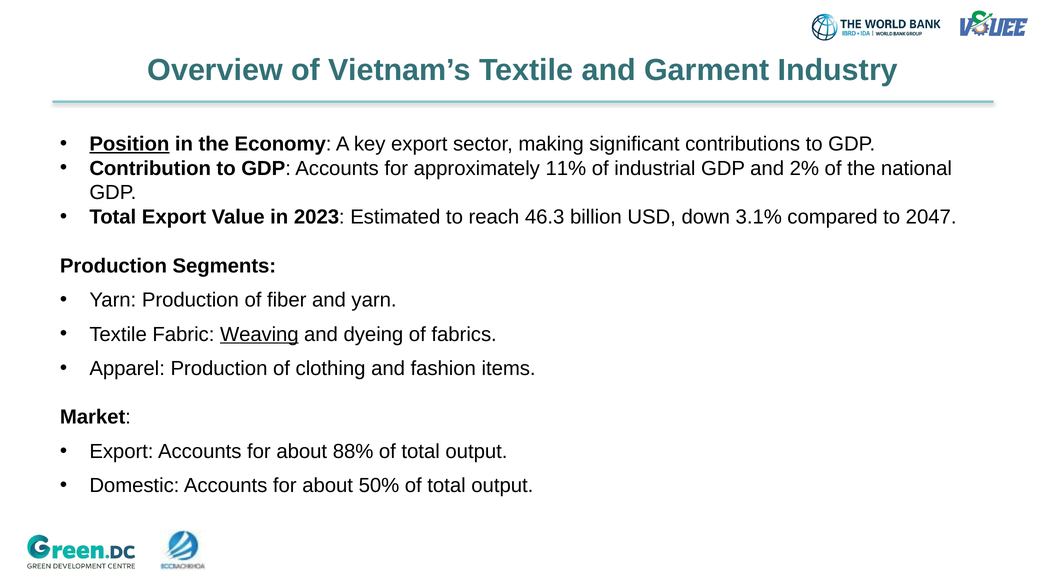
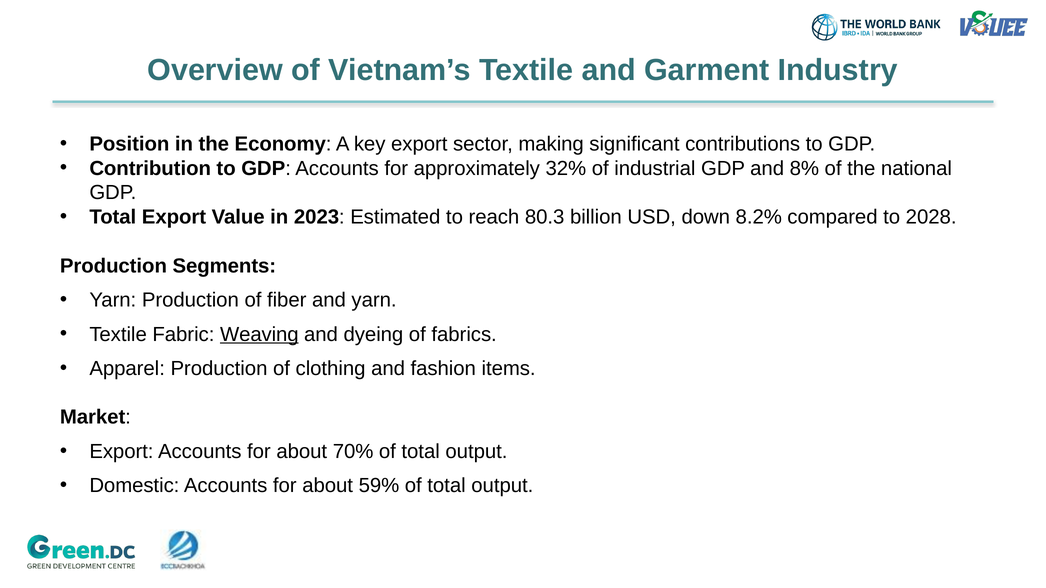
Position underline: present -> none (129, 144)
11%: 11% -> 32% (566, 168)
2%: 2% -> 8% (804, 168)
46.3: 46.3 -> 80.3 (545, 217)
3.1%: 3.1% -> 8.2% (759, 217)
2047: 2047 -> 2028 (931, 217)
88%: 88% -> 70% (353, 452)
50%: 50% -> 59% (379, 486)
